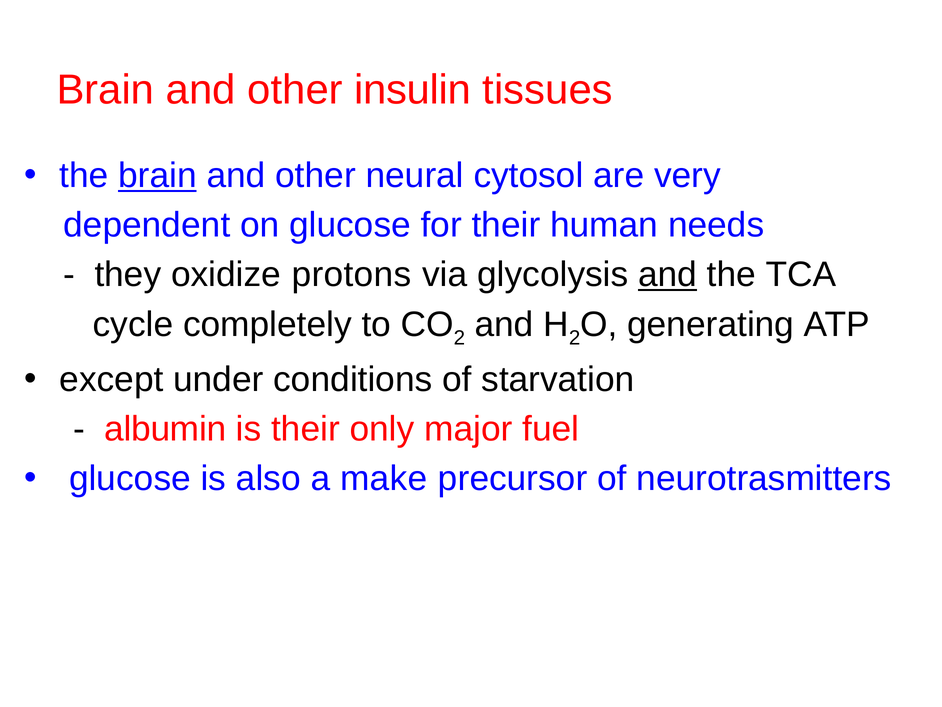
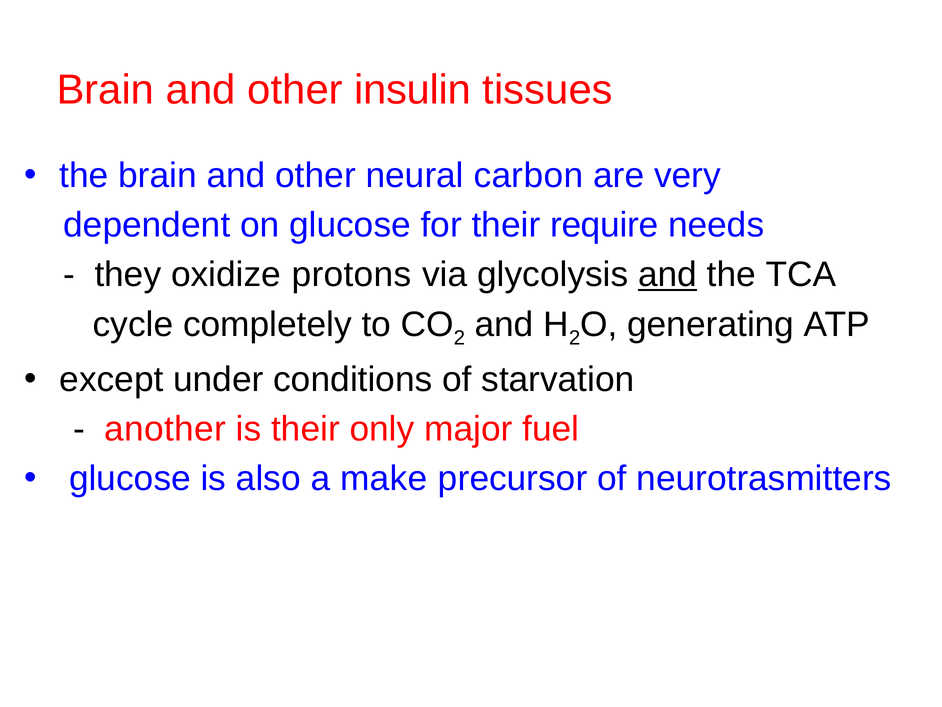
brain underline: present -> none (157, 176)
cytosol: cytosol -> carbon (528, 176)
human: human -> require (604, 225)
albumin: albumin -> another (165, 429)
